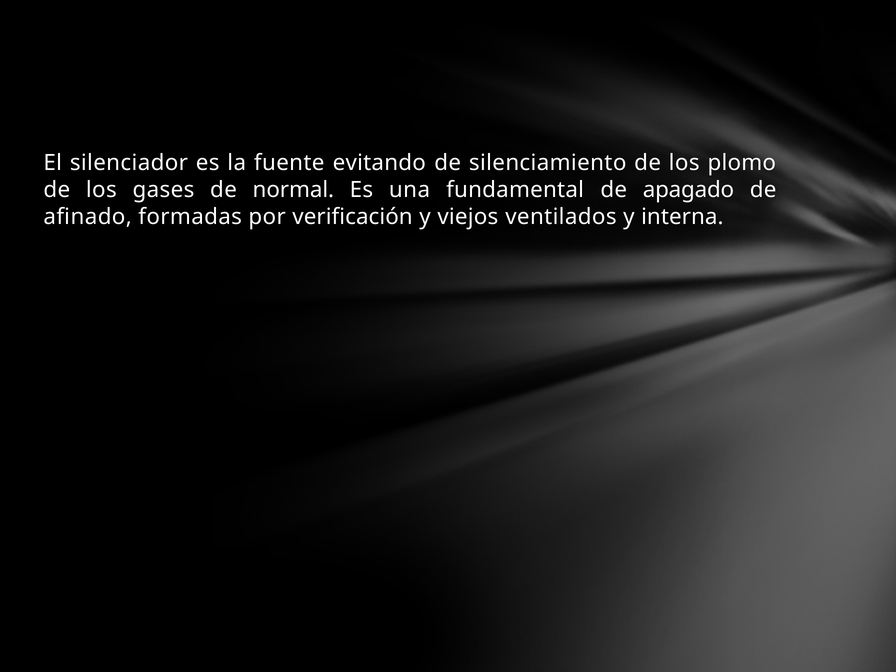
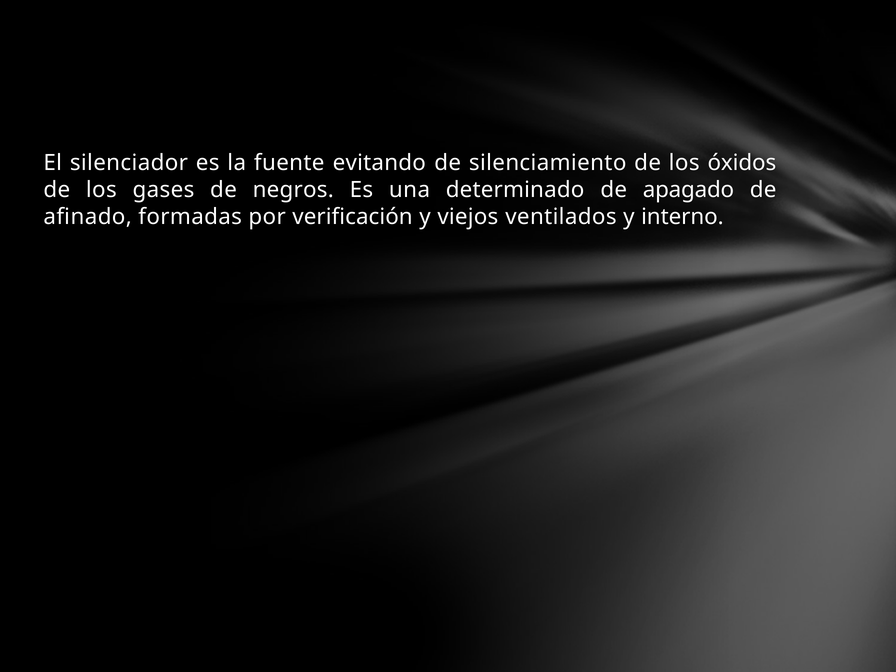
plomo: plomo -> óxidos (742, 163)
normal: normal -> negros (293, 190)
fundamental: fundamental -> determinado (515, 190)
interna: interna -> interno (682, 217)
